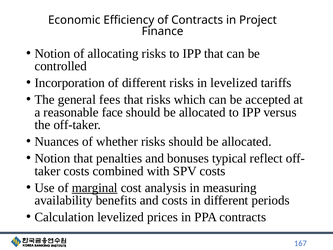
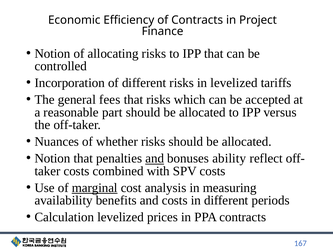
face: face -> part (112, 112)
and underline: none -> present (155, 158)
typical: typical -> ability (229, 158)
